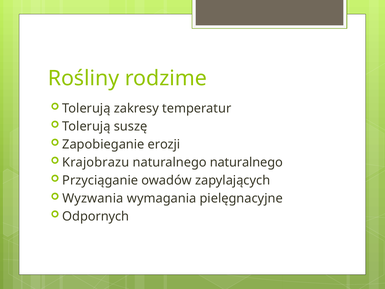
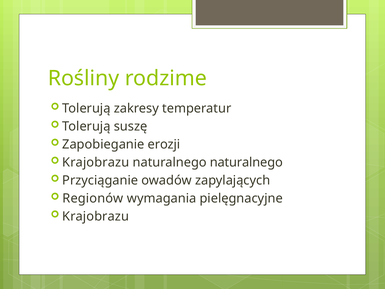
Wyzwania: Wyzwania -> Regionów (93, 198)
Odpornych: Odpornych -> Krajobrazu (96, 216)
